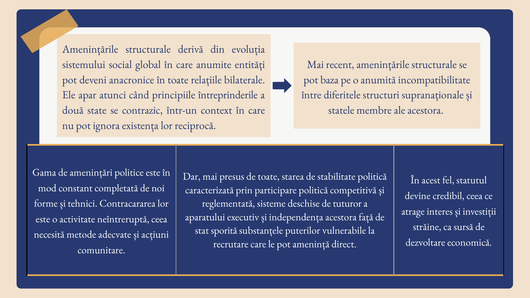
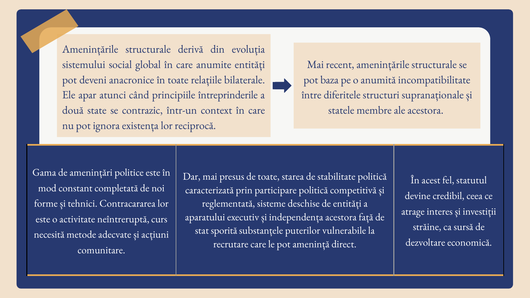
de tuturor: tuturor -> entități (347, 204)
neîntreruptă ceea: ceea -> curs (159, 219)
